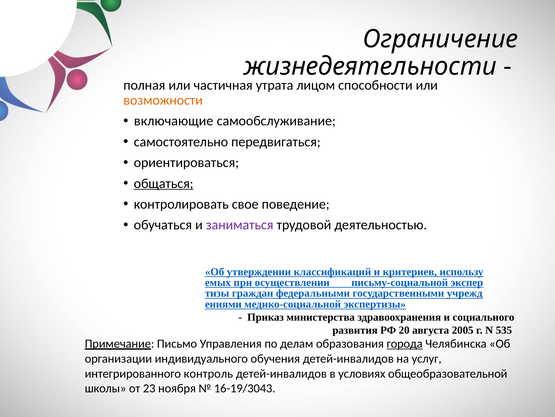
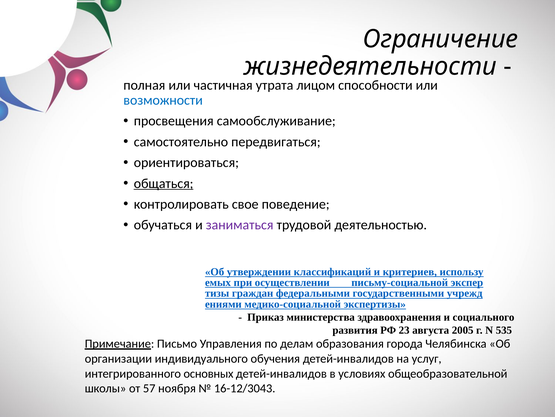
возможности colour: orange -> blue (163, 100)
включающие: включающие -> просвещения (174, 121)
20: 20 -> 23 (404, 330)
города underline: present -> none (405, 343)
контроль: контроль -> основных (208, 373)
23: 23 -> 57 (149, 388)
16-19/3043: 16-19/3043 -> 16-12/3043 (245, 388)
